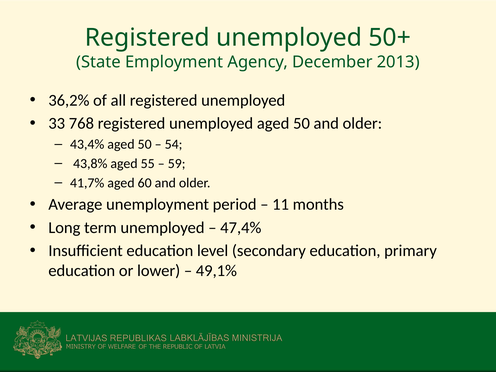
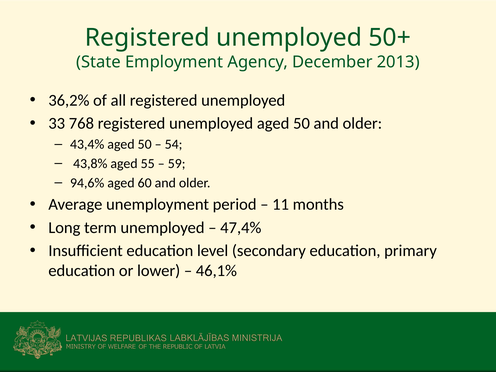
41,7%: 41,7% -> 94,6% (87, 183)
49,1%: 49,1% -> 46,1% (216, 271)
